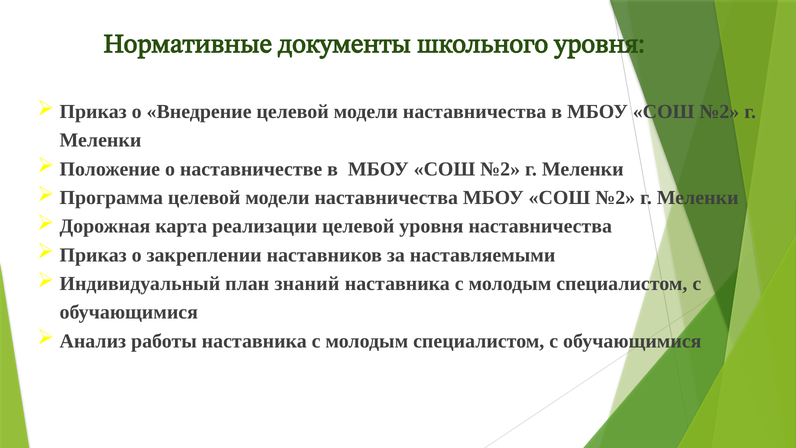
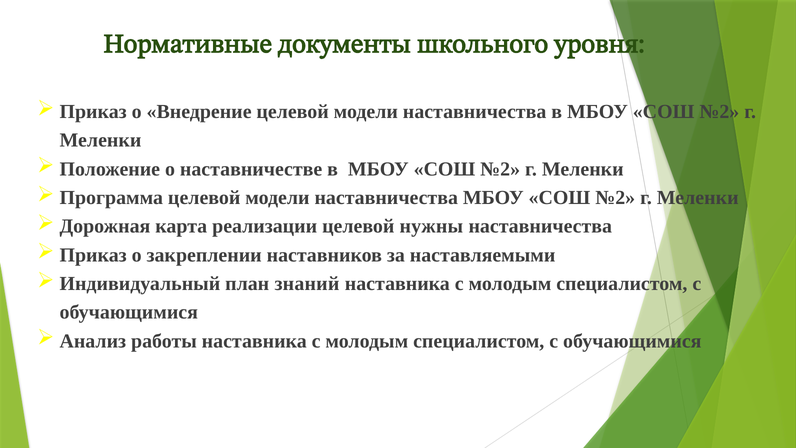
целевой уровня: уровня -> нужны (431, 226)
